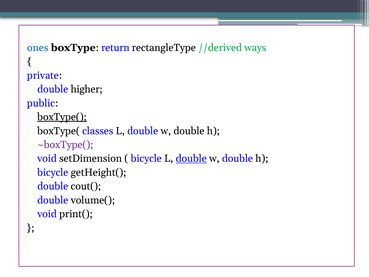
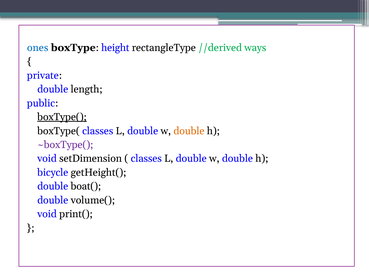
return: return -> height (115, 48)
higher: higher -> length (87, 89)
double colour: black -> orange (189, 131)
bicycle: bicycle -> classes (146, 158)
double underline: present -> none (191, 158)
cout(: cout( -> boat( (86, 186)
